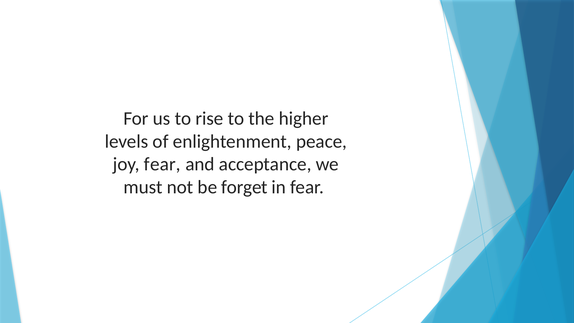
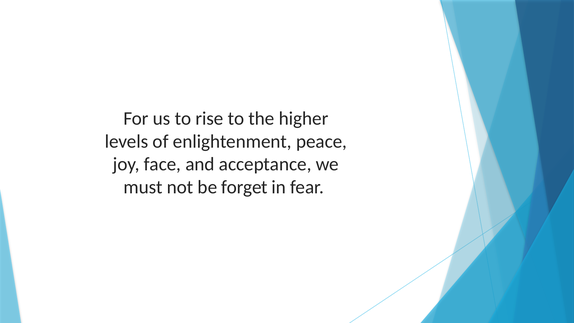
joy fear: fear -> face (162, 164)
